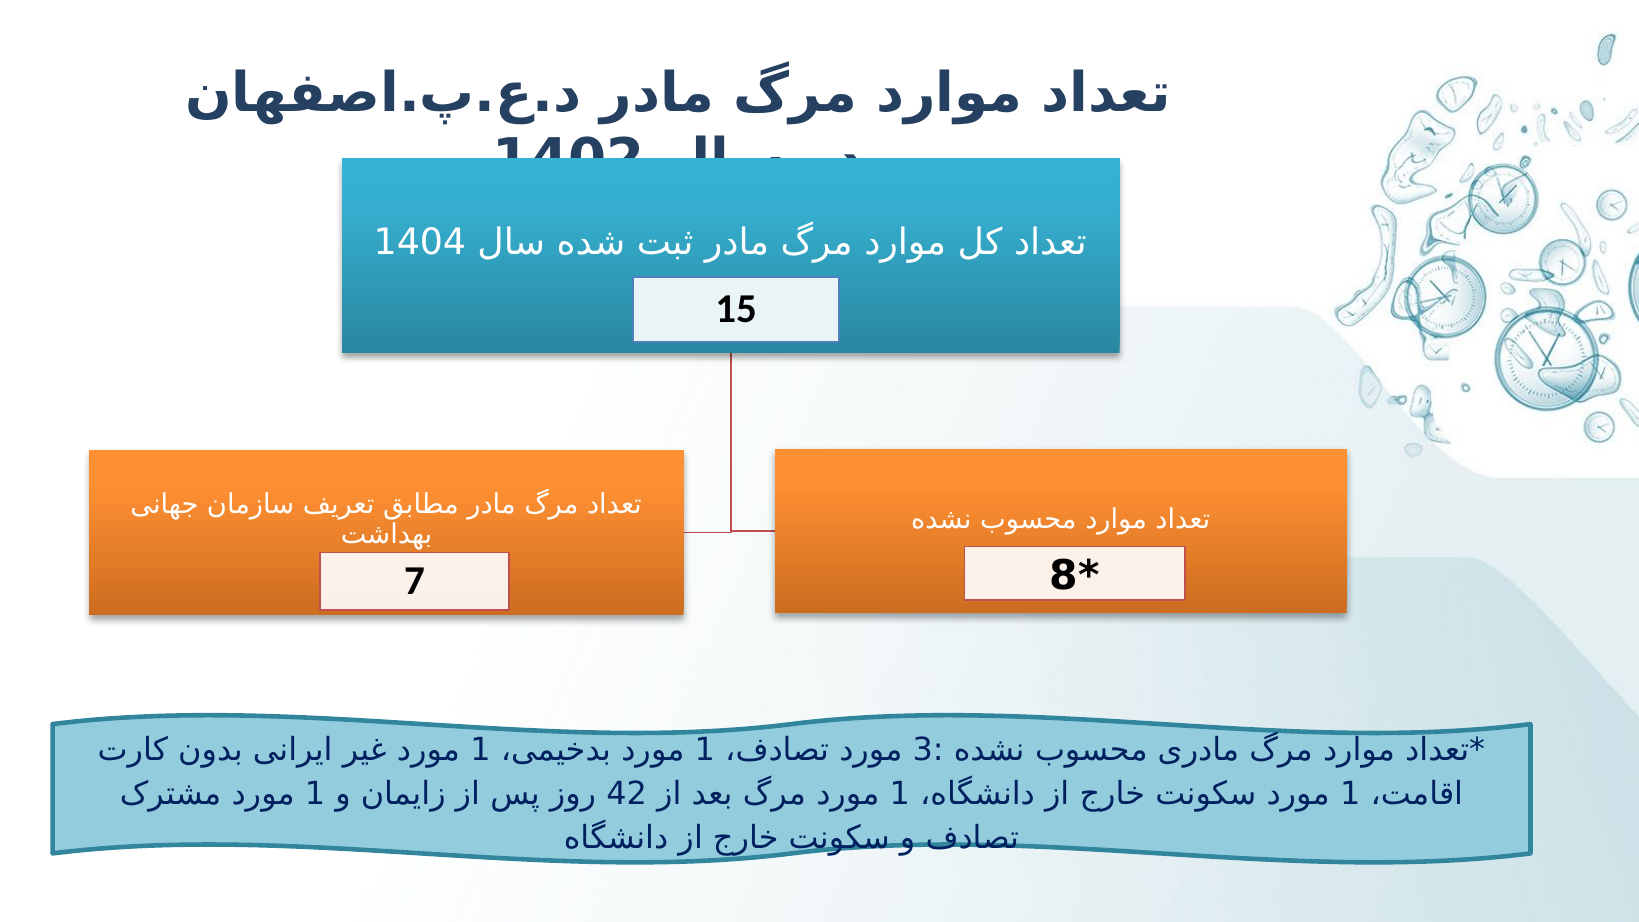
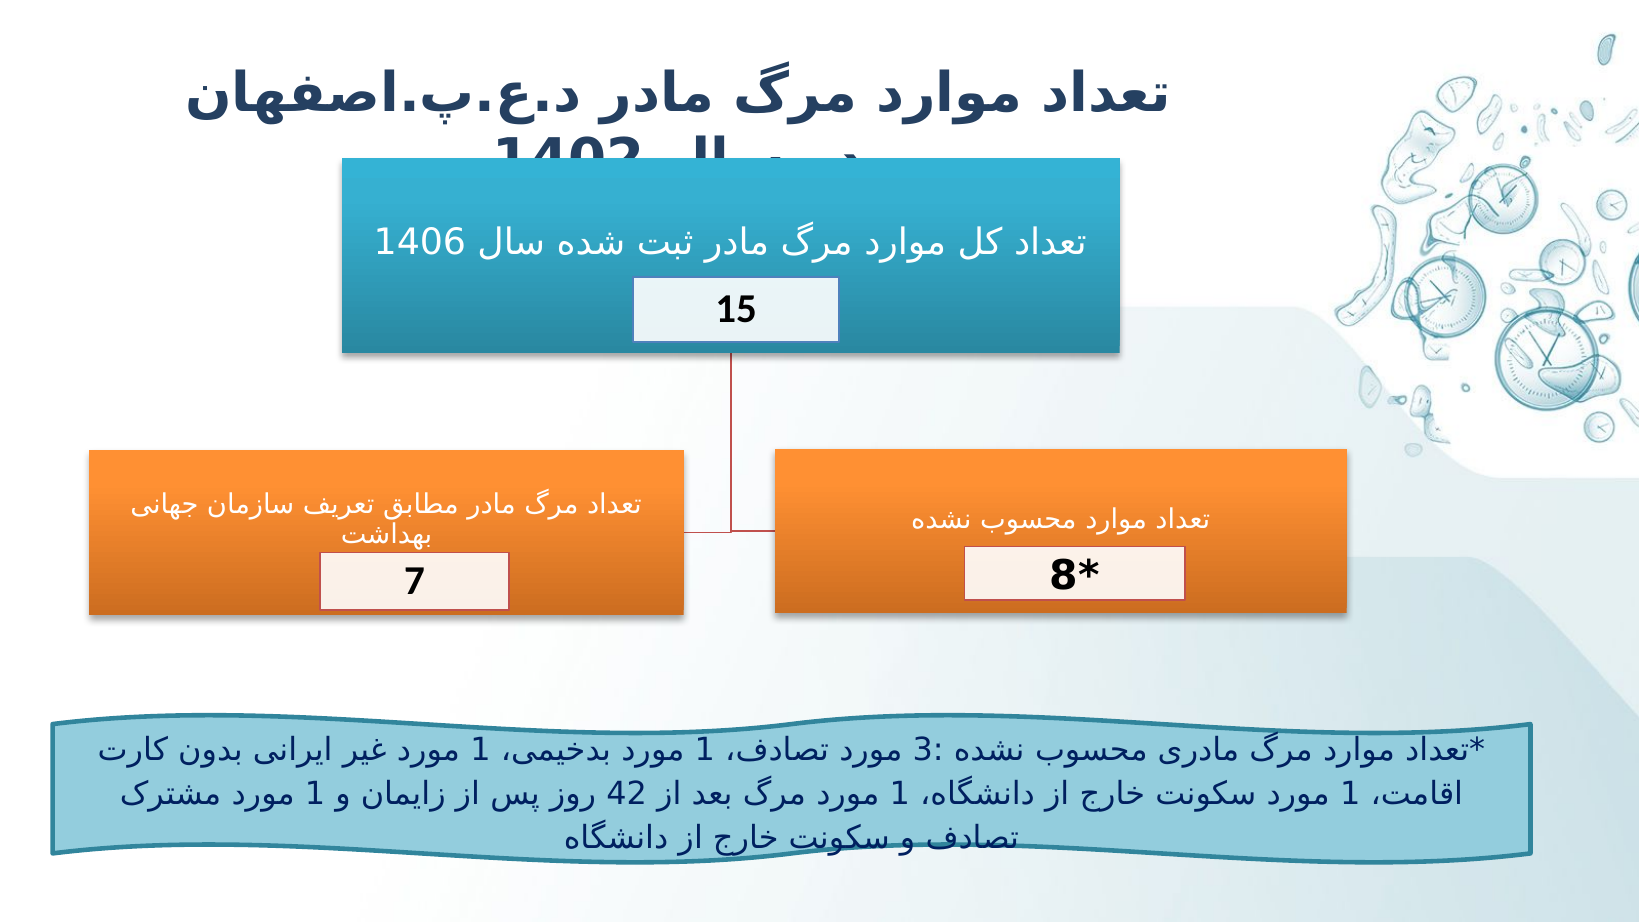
1404: 1404 -> 1406 (420, 243)
